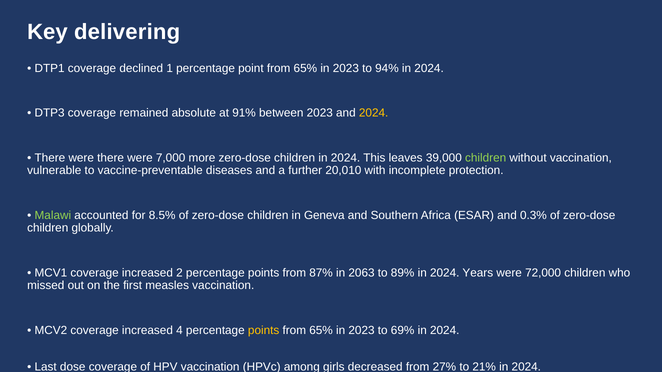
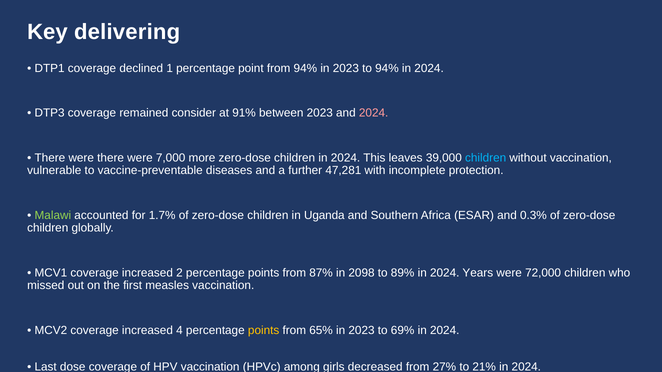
point from 65%: 65% -> 94% (305, 68)
absolute: absolute -> consider (194, 113)
2024 colour: yellow -> pink (374, 113)
children colour: light green -> light blue (486, 158)
20,010: 20,010 -> 47,281 (343, 171)
8.5%: 8.5% -> 1.7% (162, 216)
Geneva: Geneva -> Uganda (324, 216)
2063: 2063 -> 2098 (361, 273)
